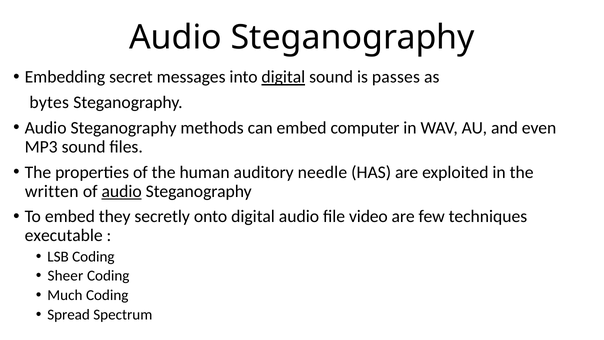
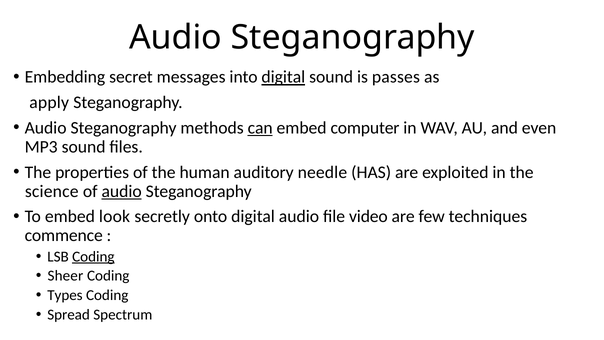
bytes: bytes -> apply (49, 102)
can underline: none -> present (260, 128)
written: written -> science (52, 191)
they: they -> look (115, 216)
executable: executable -> commence (64, 236)
Coding underline: none -> present (93, 256)
Much: Much -> Types (65, 295)
